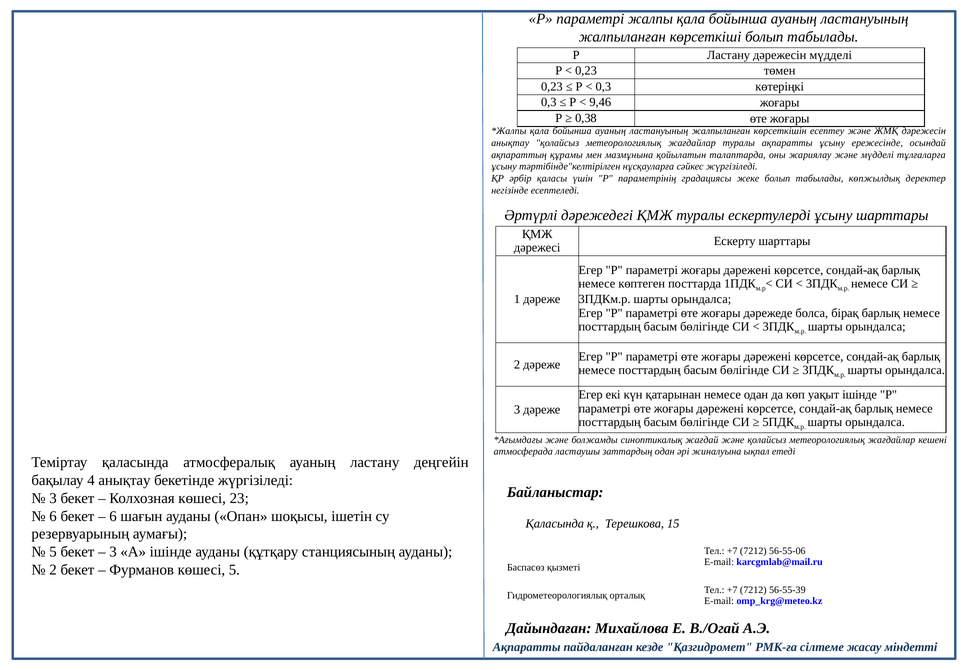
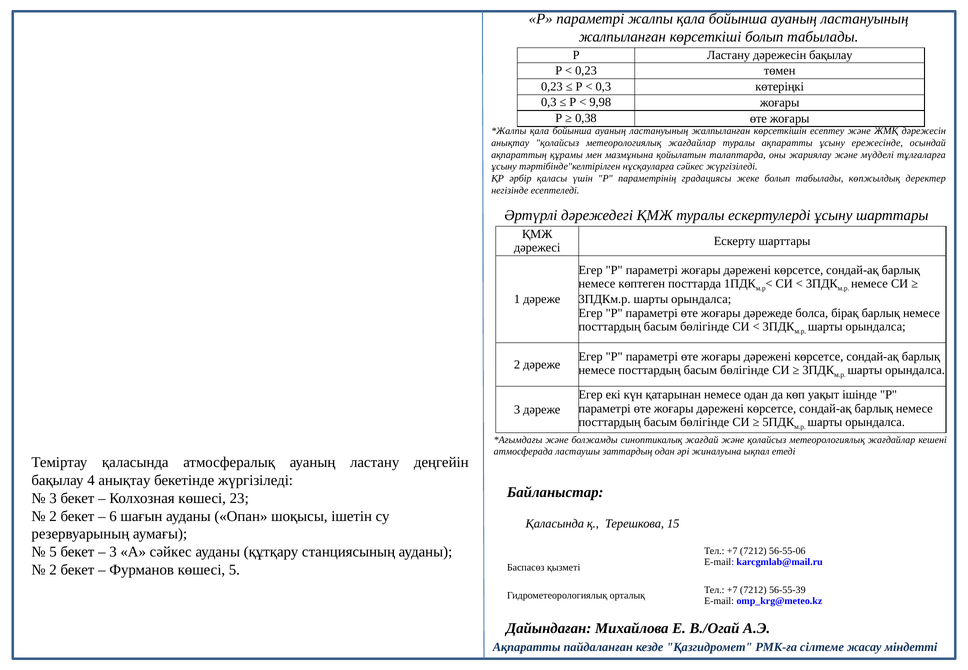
дәрежесін мүдделі: мүдделі -> бақылау (831, 55)
9,46: 9,46 -> 9,98 (600, 102)
6: 6 -> 2 (53, 516)
А ішінде: ішінде -> сәйкес (171, 552)
